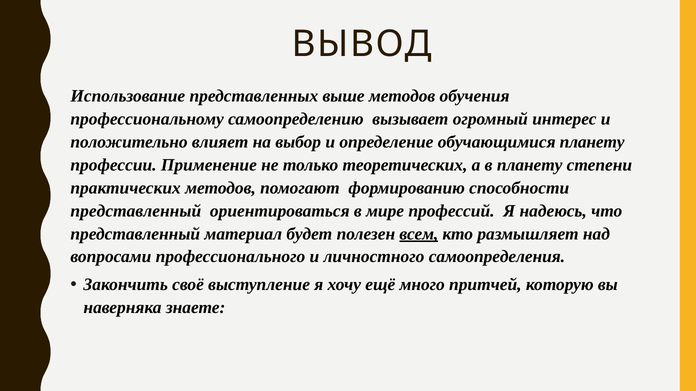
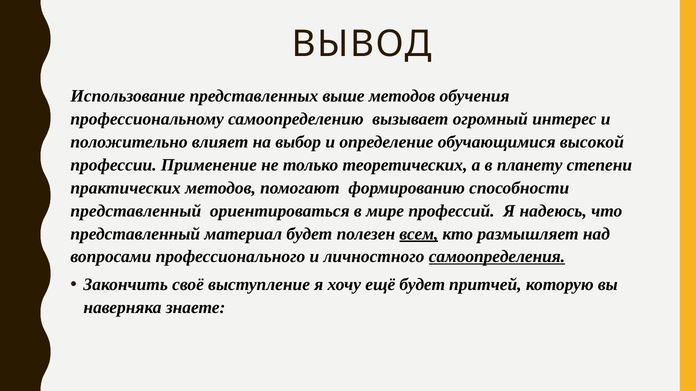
обучающимися планету: планету -> высокой (592, 142)
самоопределения underline: none -> present (497, 257)
ещё много: много -> будет (422, 285)
